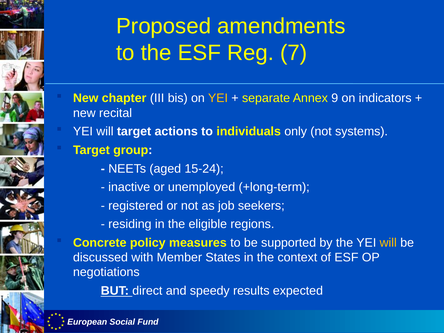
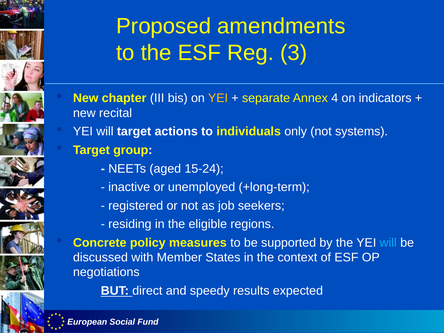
7: 7 -> 3 (294, 53)
9: 9 -> 4 (335, 98)
will colour: yellow -> light blue (388, 243)
